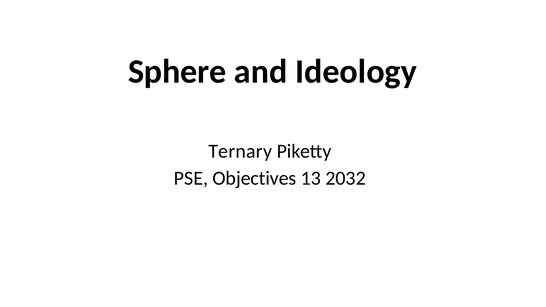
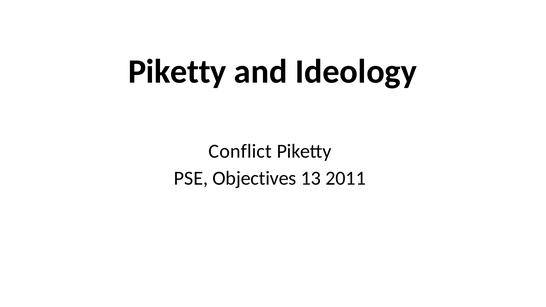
Sphere: Sphere -> Piketty (177, 71)
Ternary: Ternary -> Conflict (240, 151)
2032: 2032 -> 2011 (346, 178)
